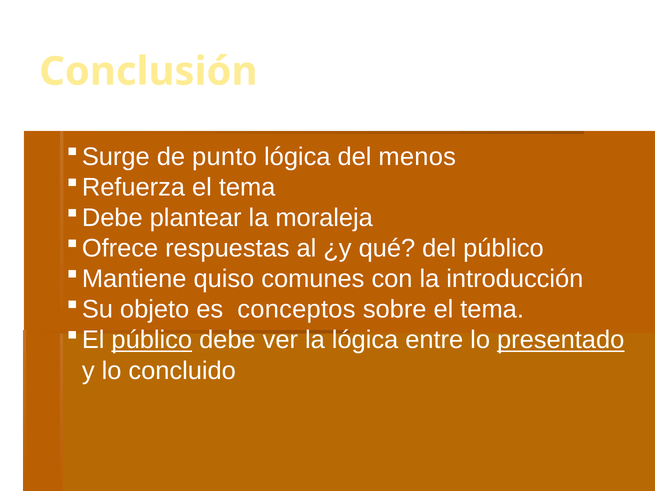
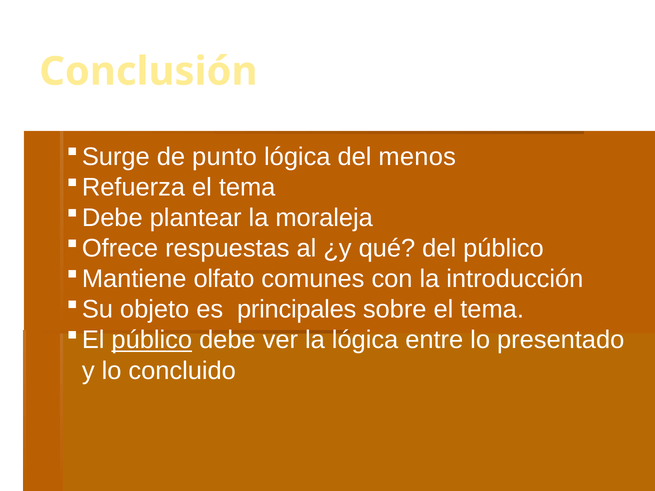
quiso: quiso -> olfato (224, 279)
conceptos: conceptos -> principales (297, 310)
presentado underline: present -> none (561, 340)
